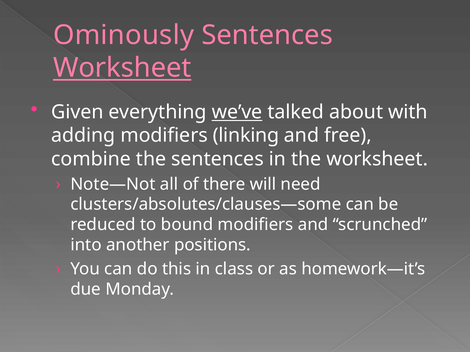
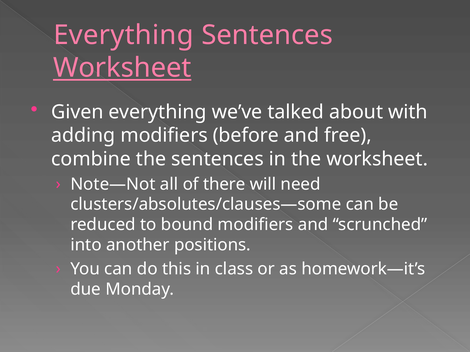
Ominously: Ominously -> Everything (124, 35)
we’ve underline: present -> none (237, 112)
linking: linking -> before (246, 136)
